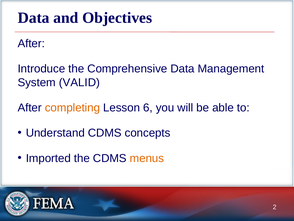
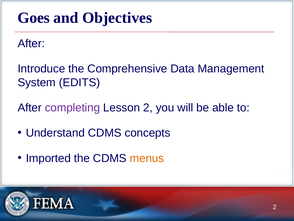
Data: Data -> Goes (34, 18)
VALID: VALID -> EDITS (79, 82)
completing colour: orange -> purple (72, 108)
Lesson 6: 6 -> 2 (148, 108)
